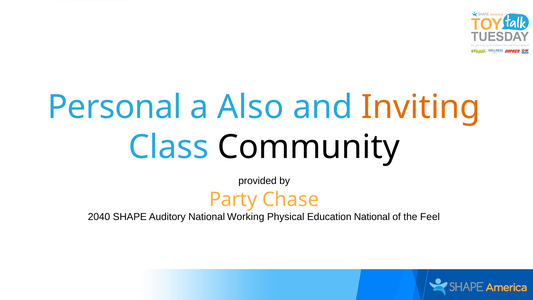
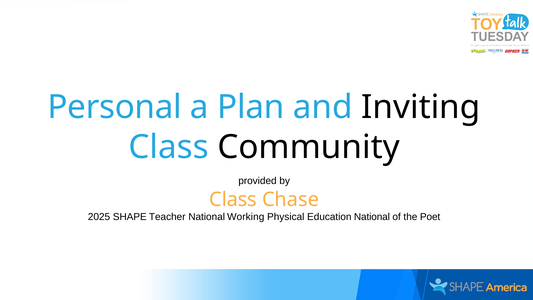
Also: Also -> Plan (251, 107)
Inviting colour: orange -> black (421, 107)
Party: Party -> Class (233, 200)
2040: 2040 -> 2025 (99, 217)
Auditory: Auditory -> Teacher (167, 217)
Feel: Feel -> Poet (430, 217)
